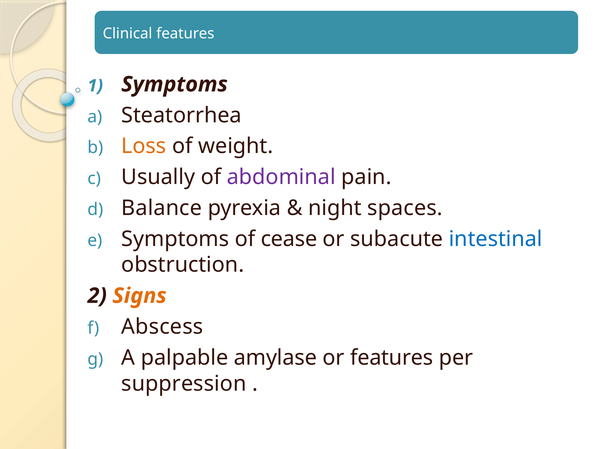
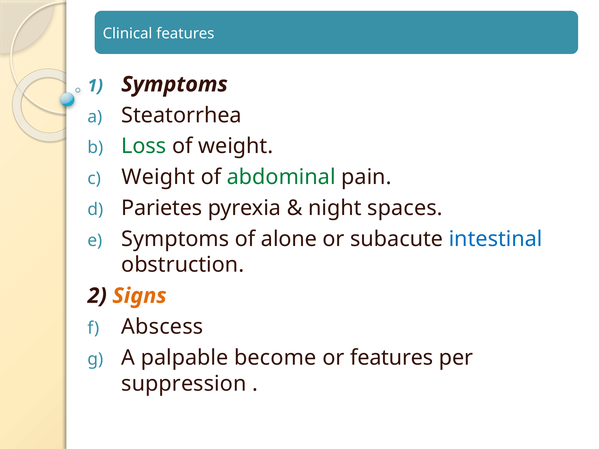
Loss colour: orange -> green (144, 146)
Usually: Usually -> Weight (158, 177)
abdominal colour: purple -> green (281, 177)
Balance: Balance -> Parietes (162, 208)
cease: cease -> alone (289, 239)
amylase: amylase -> become (275, 358)
